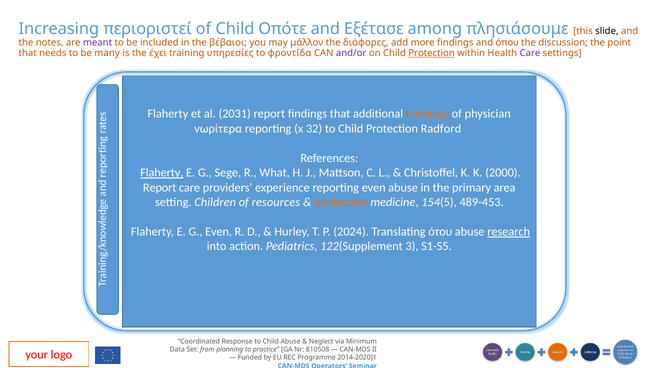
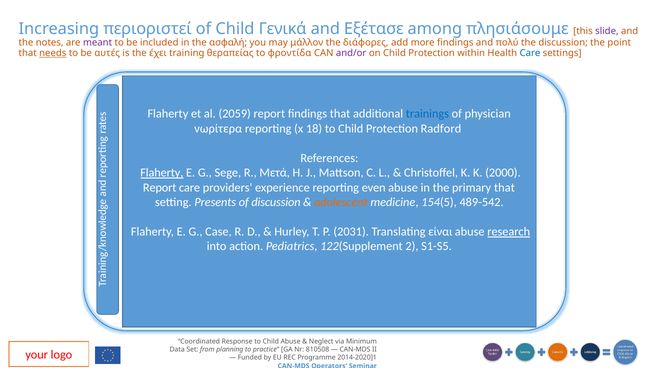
Οπότε: Οπότε -> Γενικά (283, 29)
slide colour: black -> purple (607, 31)
βέβαιοι: βέβαιοι -> ασφαλή (228, 43)
όπου: όπου -> πολύ (507, 43)
needs underline: none -> present (53, 53)
many: many -> αυτές (107, 53)
υπηρεσίες: υπηρεσίες -> θεραπείας (230, 53)
Protection underline: present -> none (432, 53)
Care colour: purple -> blue (530, 53)
2031: 2031 -> 2059 (235, 114)
trainings colour: orange -> blue (427, 114)
32: 32 -> 18 (314, 129)
What: What -> Μετά (275, 173)
primary area: area -> that (504, 188)
Children: Children -> Presents (215, 202)
of resources: resources -> discussion (276, 202)
489-453: 489-453 -> 489-542 (482, 202)
G Even: Even -> Case (218, 232)
2024: 2024 -> 2031 (351, 232)
ότου: ότου -> είναι (440, 232)
3: 3 -> 2 (412, 247)
